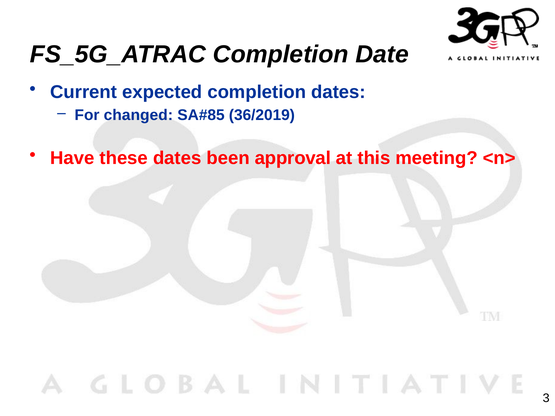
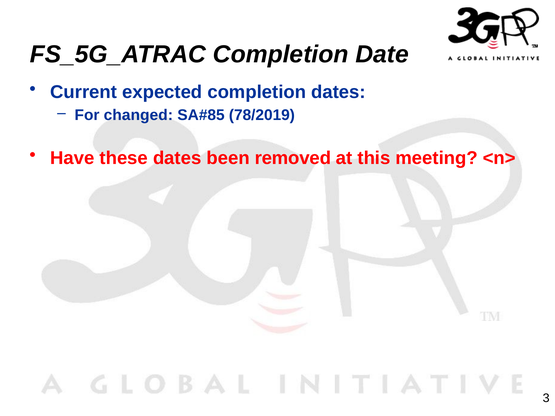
36/2019: 36/2019 -> 78/2019 (262, 115)
approval: approval -> removed (293, 158)
